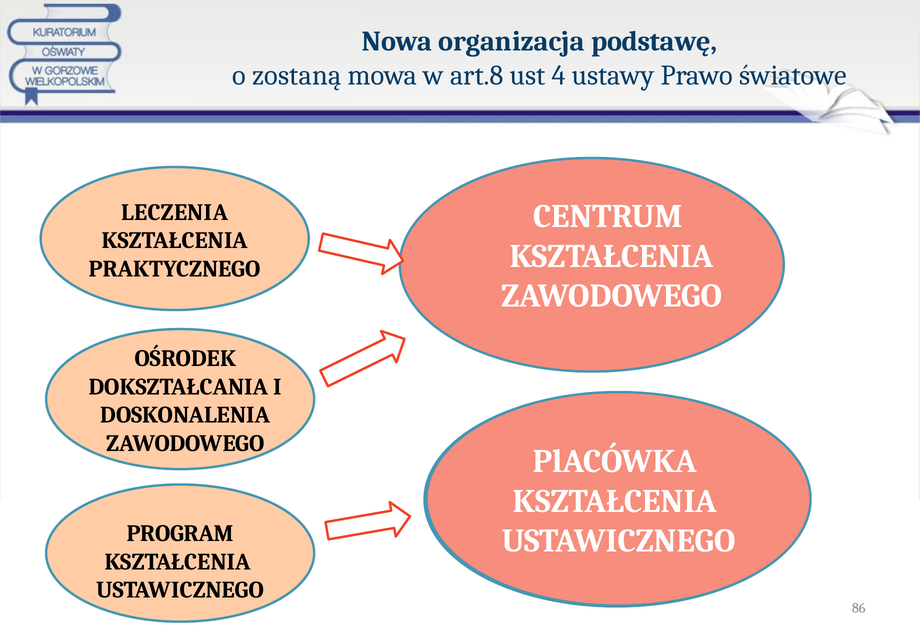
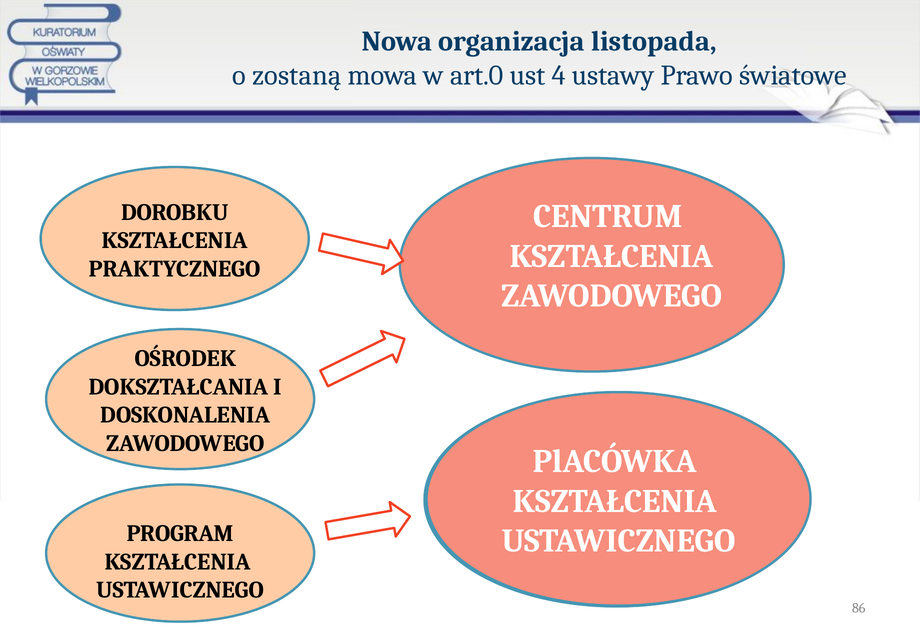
podstawę: podstawę -> listopada (654, 41)
art.8: art.8 -> art.0 (477, 75)
LECZENIA: LECZENIA -> DOROBKU (175, 212)
